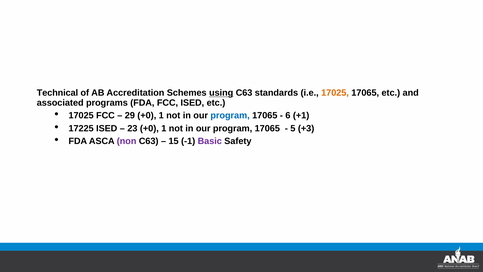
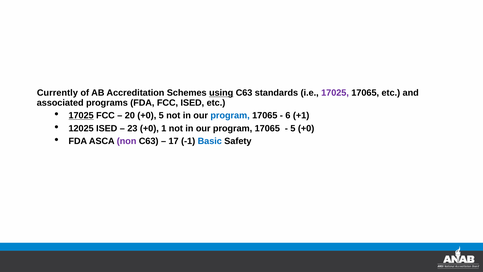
Technical: Technical -> Currently (57, 93)
17025 colour: orange -> purple (335, 93)
17025 underline: none -> present (81, 115)
29: 29 -> 20 (130, 115)
1: 1 -> 5 (161, 115)
17225: 17225 -> 12025 (81, 128)
5 +3: +3 -> +0 (306, 128)
15: 15 -> 17 (174, 141)
Basic colour: purple -> blue (210, 141)
